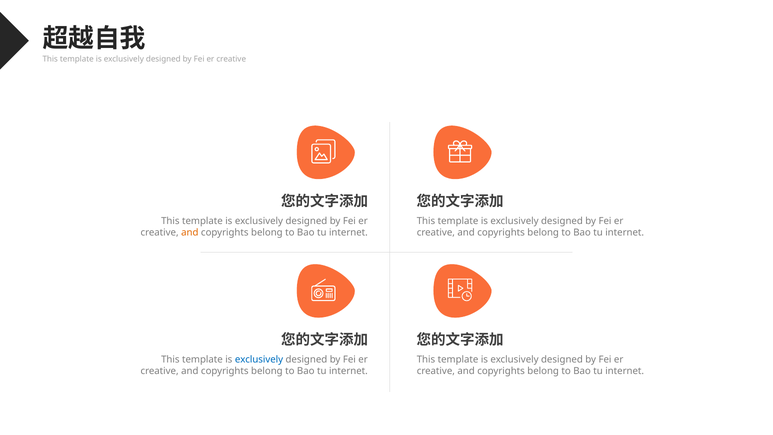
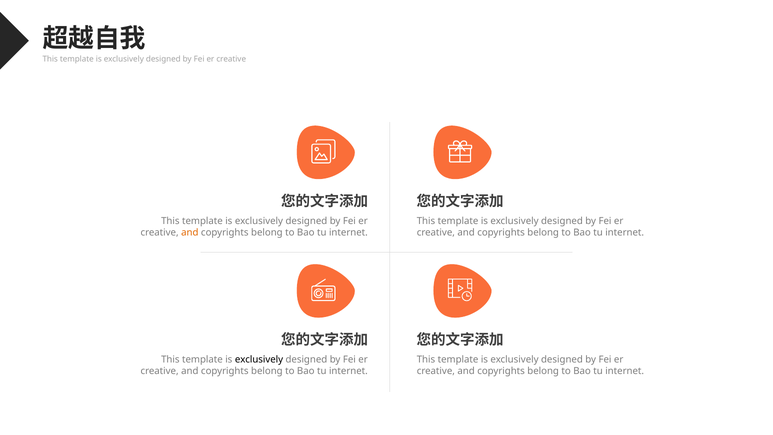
exclusively colour: blue -> black (259, 359)
